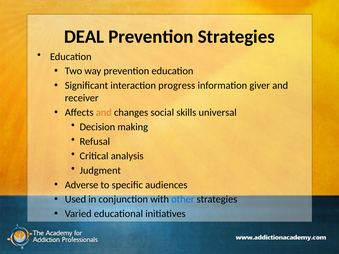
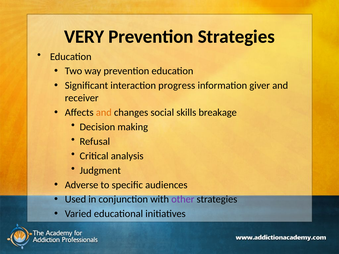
DEAL: DEAL -> VERY (84, 37)
universal: universal -> breakage (218, 113)
other colour: blue -> purple (183, 200)
